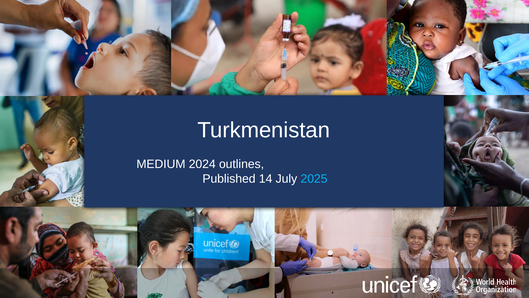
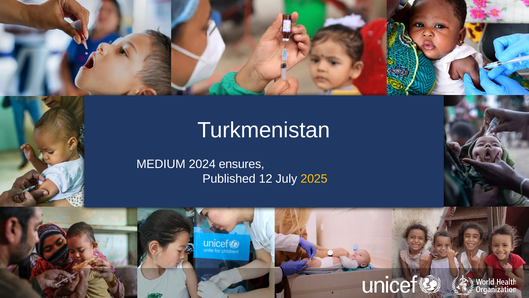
outlines: outlines -> ensures (242, 164)
14: 14 -> 12 (266, 179)
2025 colour: light blue -> yellow (314, 179)
